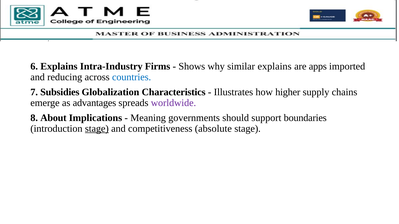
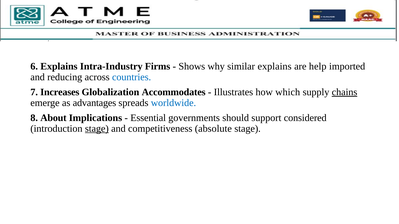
apps: apps -> help (318, 67)
Subsidies: Subsidies -> Increases (60, 92)
Characteristics: Characteristics -> Accommodates (174, 92)
higher: higher -> which (288, 92)
chains underline: none -> present (345, 92)
worldwide colour: purple -> blue (173, 103)
Meaning: Meaning -> Essential (148, 118)
boundaries: boundaries -> considered (305, 118)
